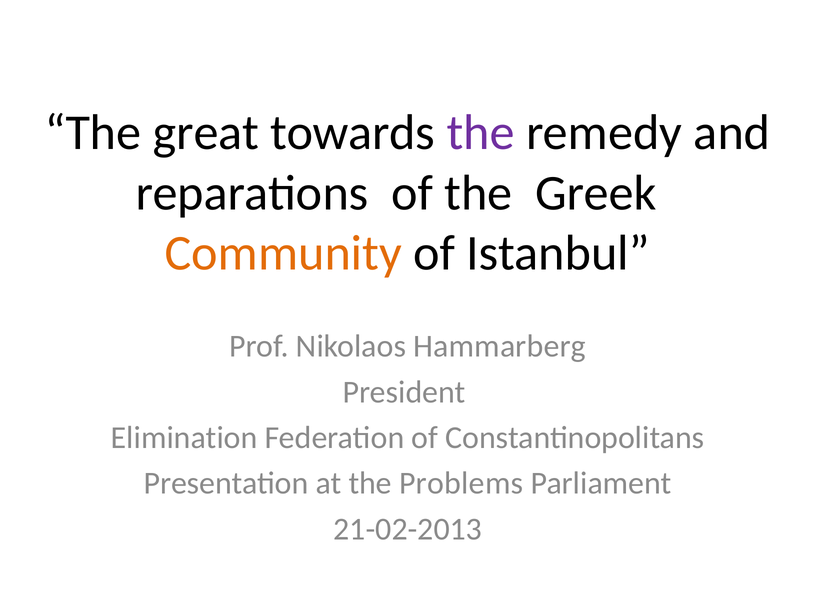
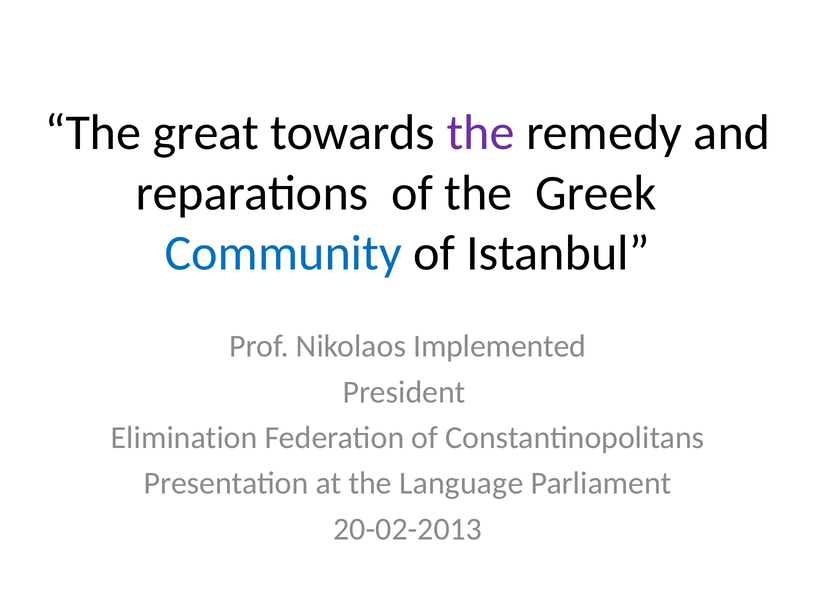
Community colour: orange -> blue (283, 254)
Hammarberg: Hammarberg -> Implemented (500, 347)
Problems: Problems -> Language (461, 484)
21-02-2013: 21-02-2013 -> 20-02-2013 (408, 530)
